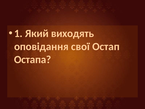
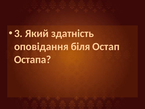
1: 1 -> 3 (18, 33)
виходять: виходять -> здатність (73, 33)
свої: свої -> біля (80, 46)
